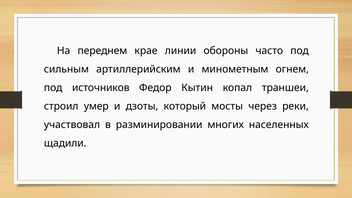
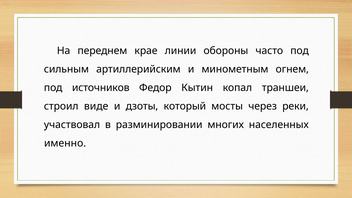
умер: умер -> виде (96, 106)
щадили: щадили -> именно (65, 143)
